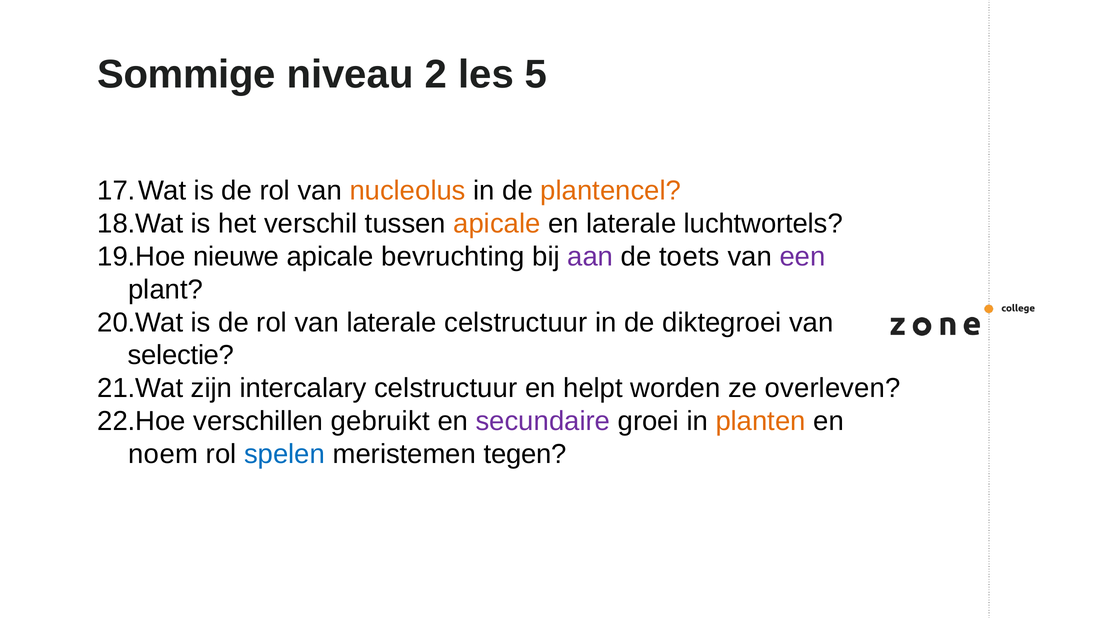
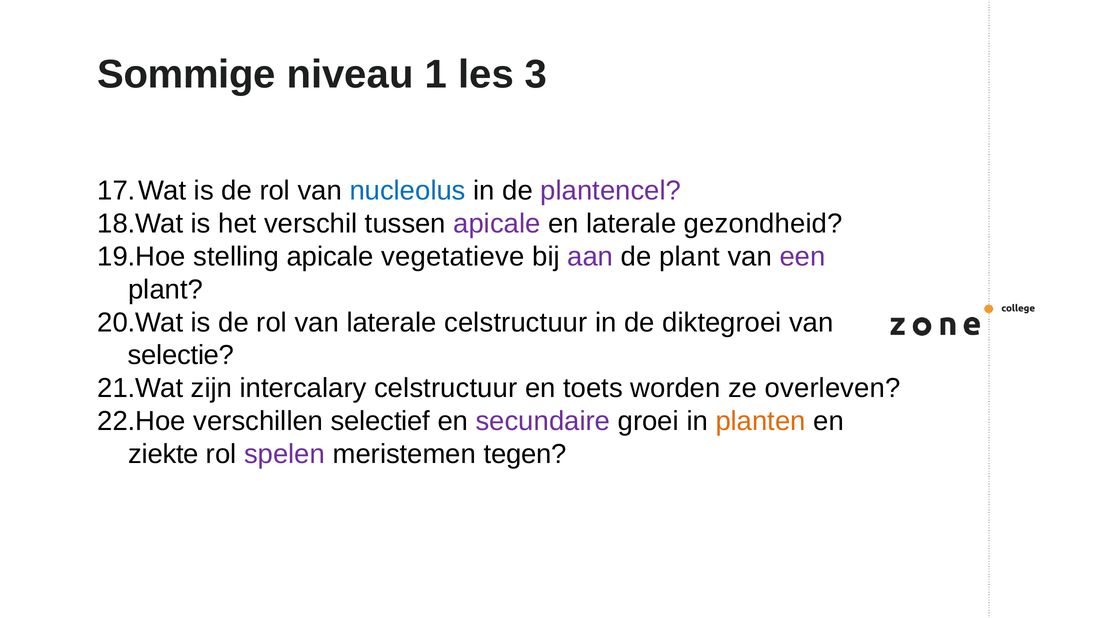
2: 2 -> 1 (436, 75)
5: 5 -> 3 (536, 75)
nucleolus colour: orange -> blue (408, 191)
plantencel colour: orange -> purple (611, 191)
apicale colour: orange -> purple (497, 224)
luchtwortels: luchtwortels -> gezondheid (763, 224)
nieuwe: nieuwe -> stelling (236, 257)
bevruchting: bevruchting -> vegetatieve (453, 257)
de toets: toets -> plant (689, 257)
helpt: helpt -> toets (593, 388)
gebruikt: gebruikt -> selectief (380, 421)
noem: noem -> ziekte (163, 454)
spelen colour: blue -> purple (285, 454)
